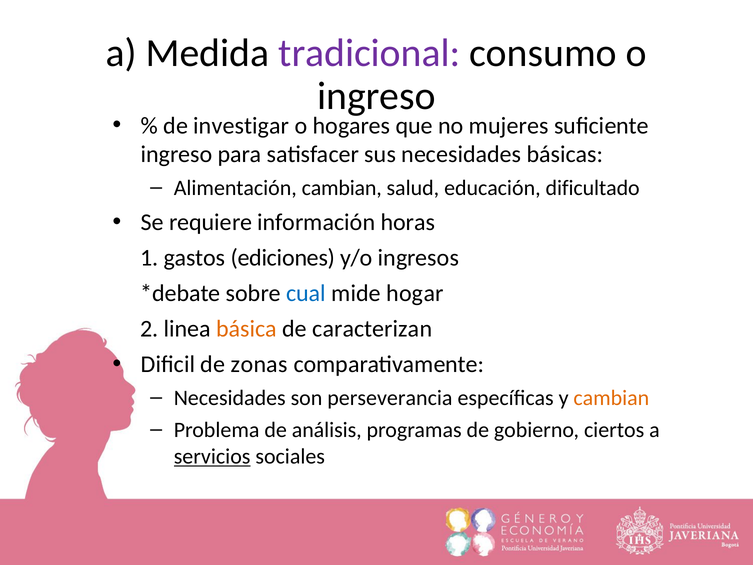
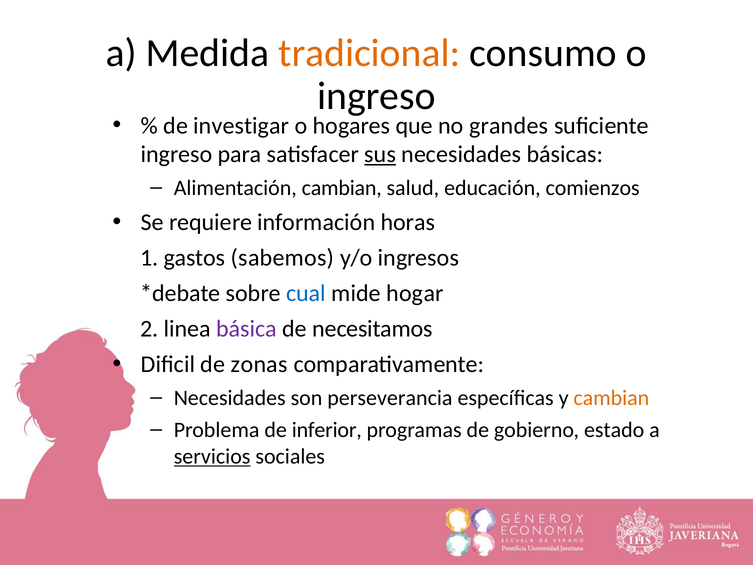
tradicional colour: purple -> orange (369, 53)
mujeres: mujeres -> grandes (509, 126)
sus underline: none -> present (380, 154)
dificultado: dificultado -> comienzos (593, 188)
ediciones: ediciones -> sabemos (283, 258)
básica colour: orange -> purple (247, 329)
caracterizan: caracterizan -> necesitamos (372, 329)
análisis: análisis -> inferior (327, 430)
ciertos: ciertos -> estado (614, 430)
